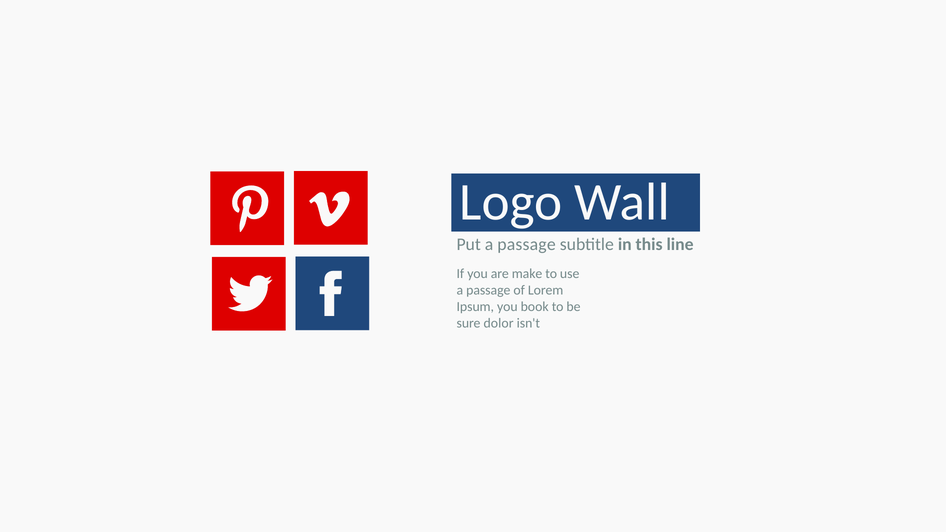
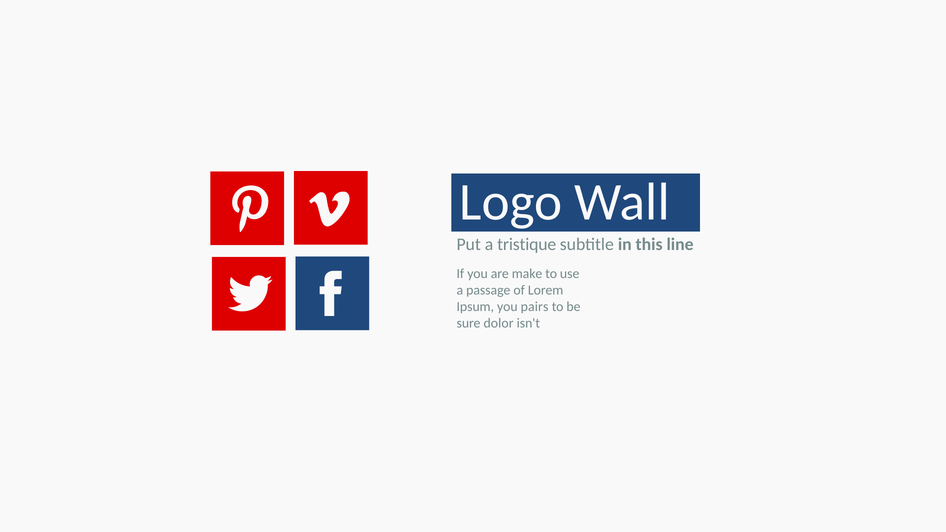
Put a passage: passage -> tristique (527, 245)
book: book -> pairs (535, 307)
